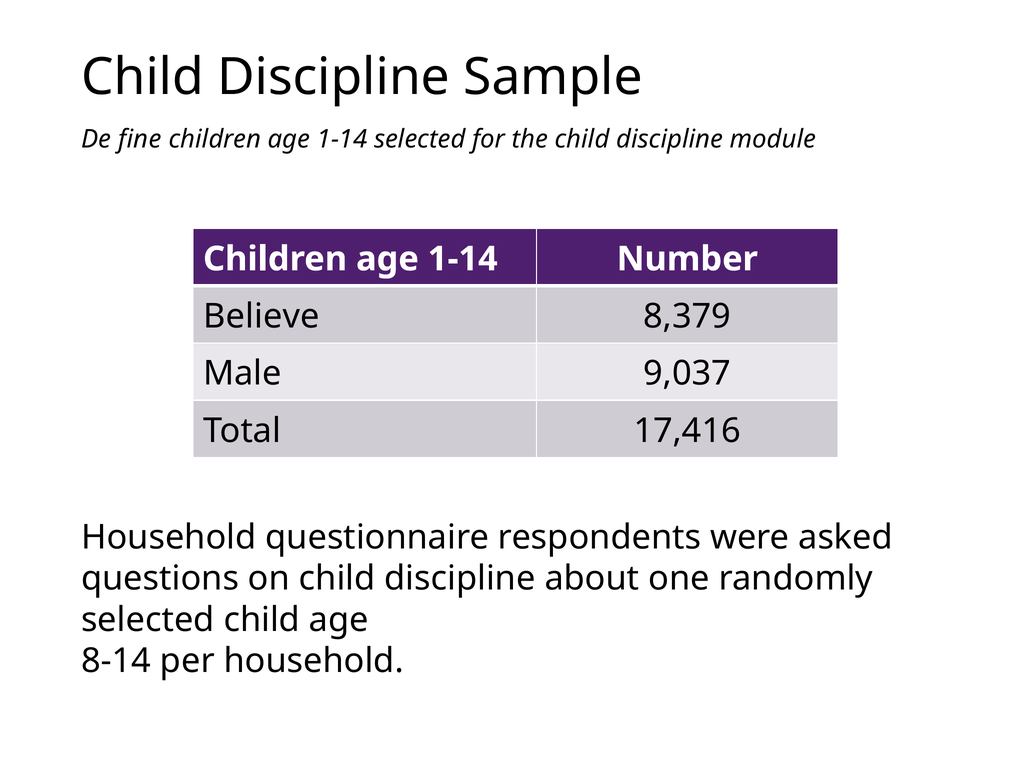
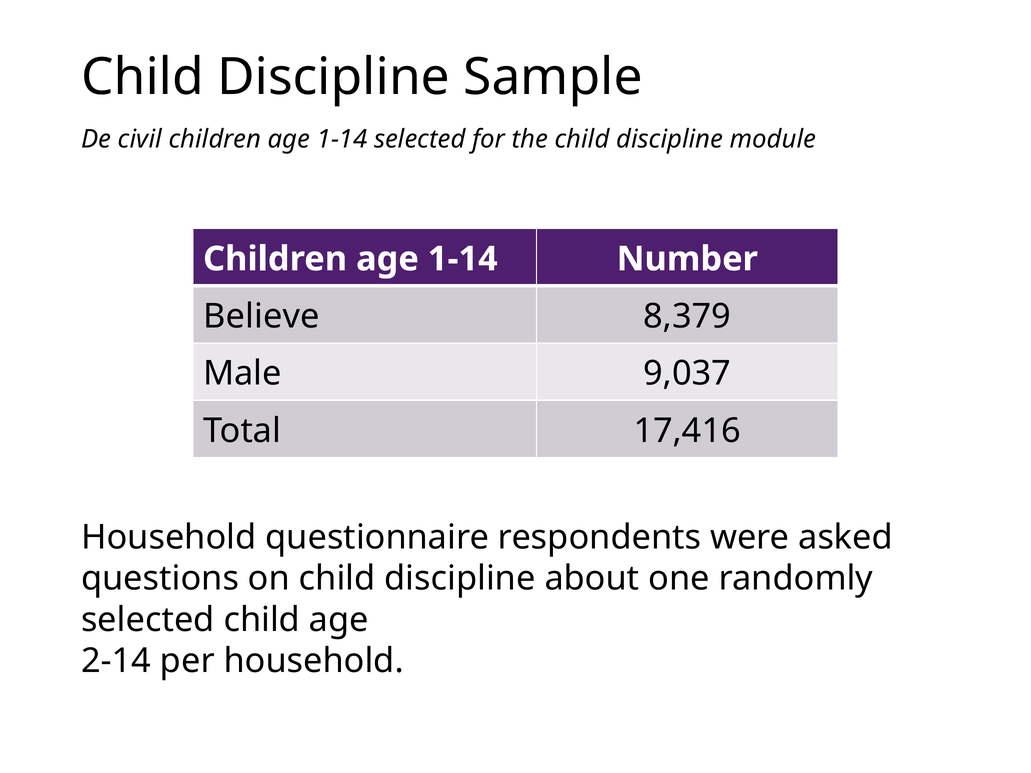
fine: fine -> civil (140, 139)
8-14: 8-14 -> 2-14 (116, 661)
